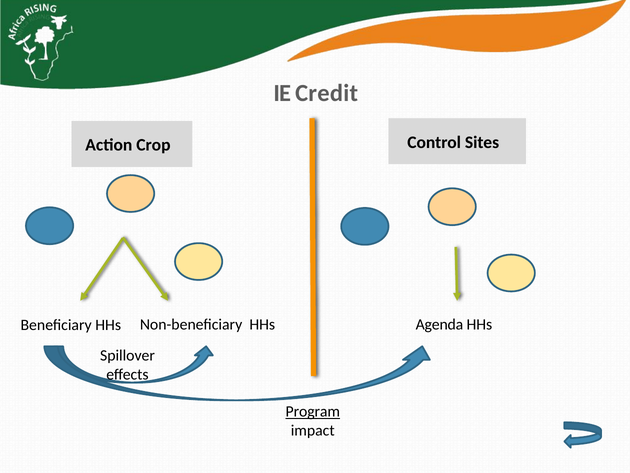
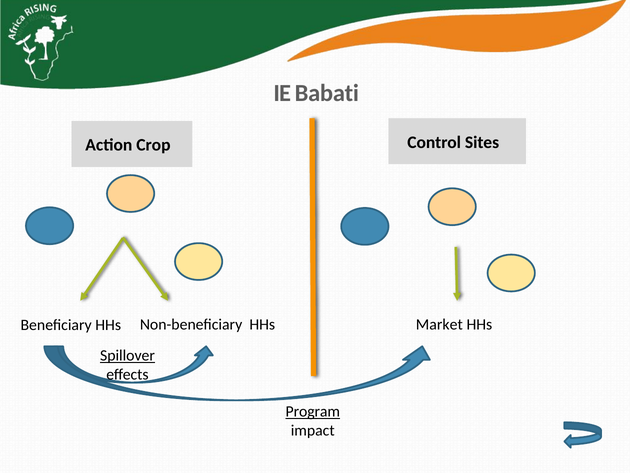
Credit: Credit -> Babati (327, 93)
Agenda: Agenda -> Market (439, 324)
Spillover underline: none -> present (127, 355)
